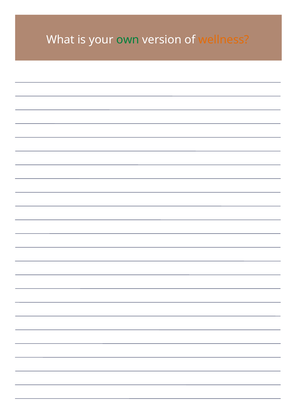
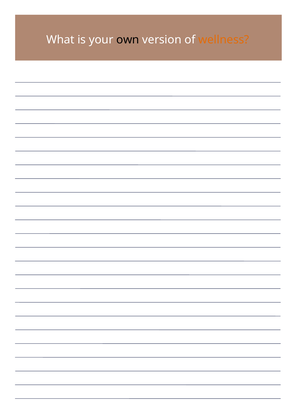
own colour: green -> black (128, 40)
